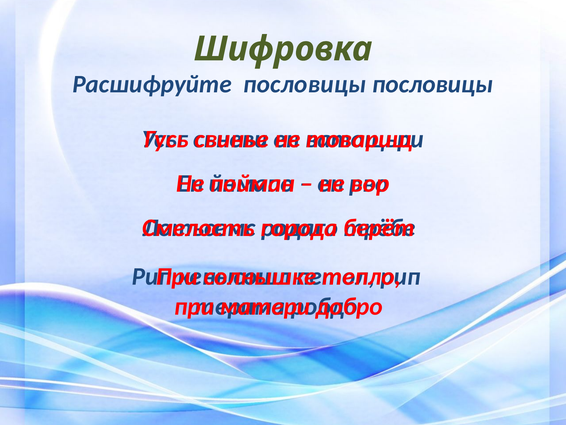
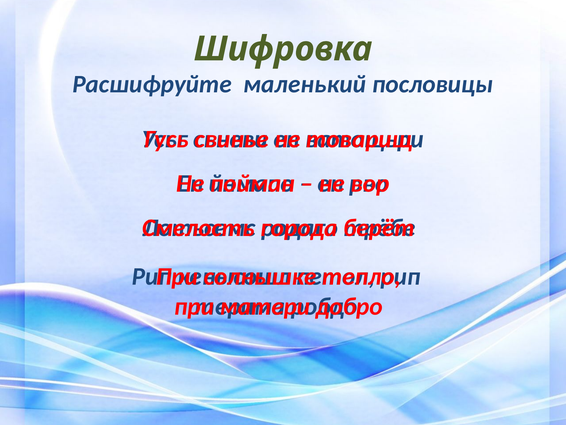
Расшифруйте пословицы: пословицы -> маленький (305, 84)
